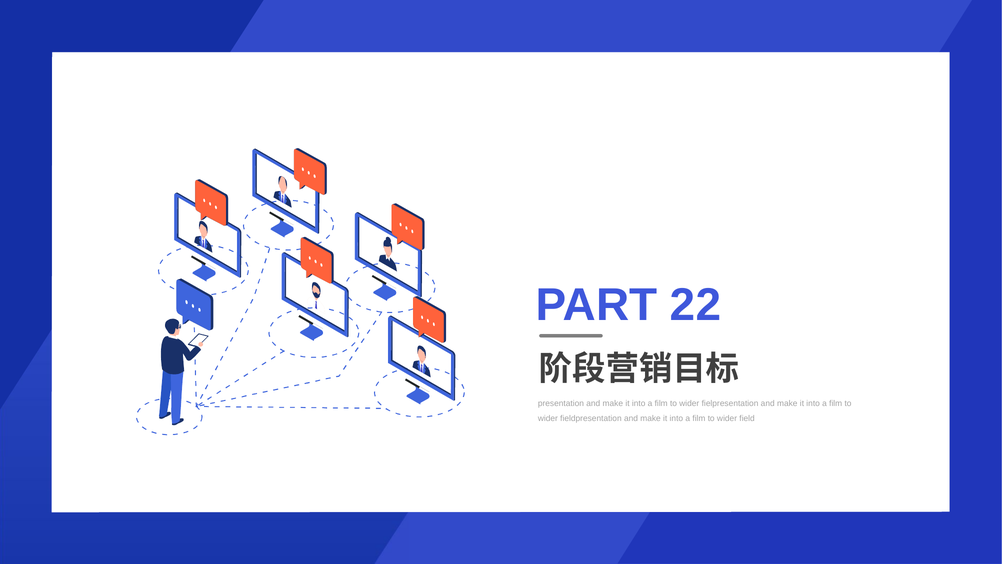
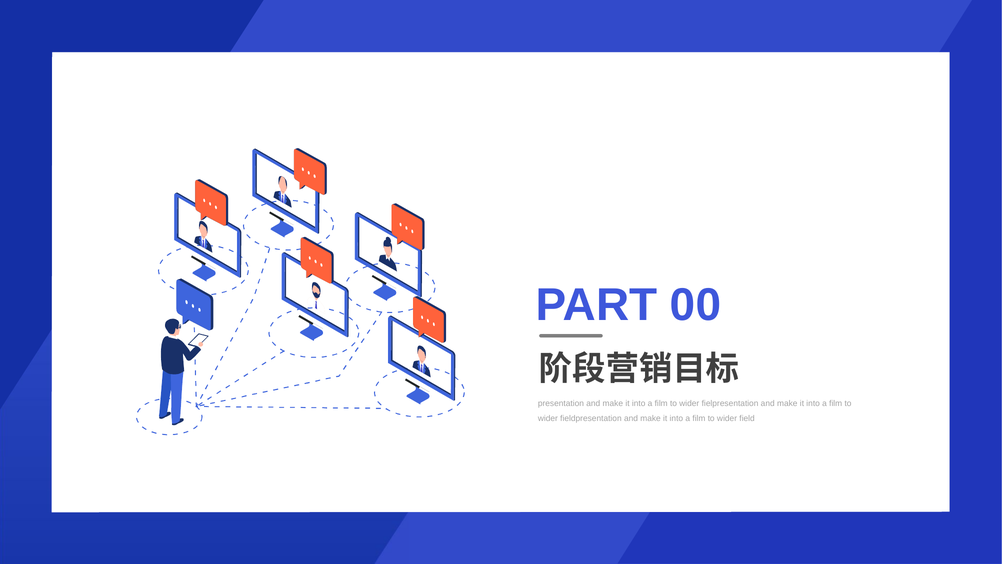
22: 22 -> 00 (696, 305)
